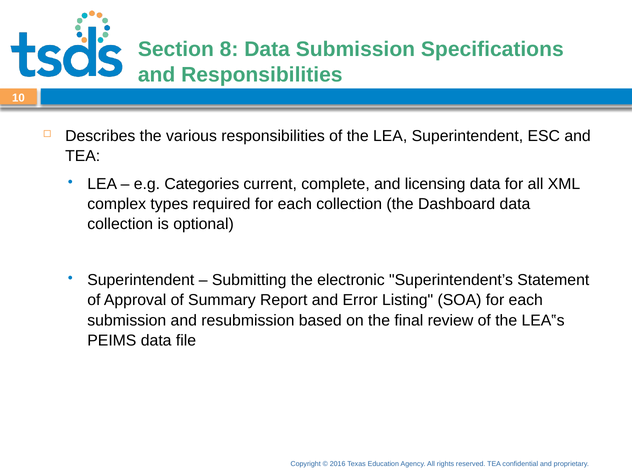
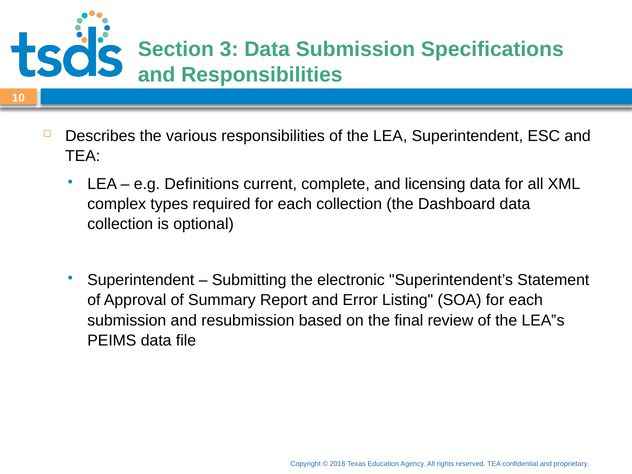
8: 8 -> 3 (229, 50)
Categories: Categories -> Definitions (202, 184)
